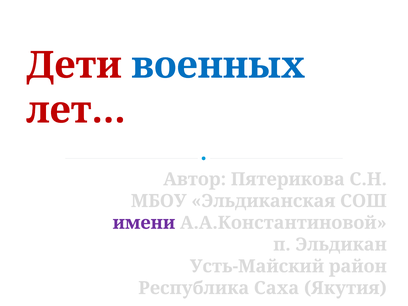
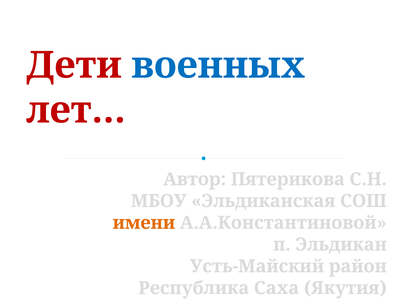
имени colour: purple -> orange (144, 223)
